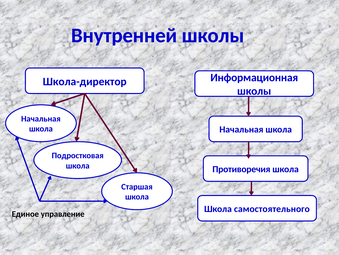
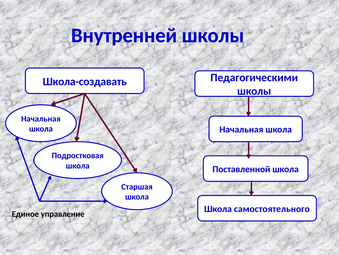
Информационная: Информационная -> Педагогическими (254, 77)
Школа-директор: Школа-директор -> Школа-создавать (85, 81)
Противоречия: Противоречия -> Поставленной (241, 169)
